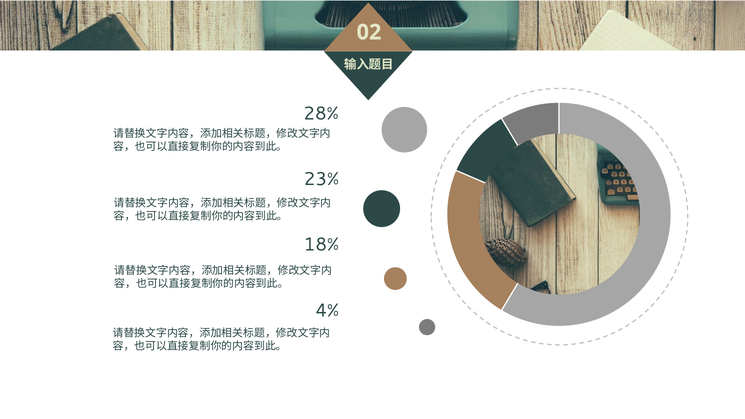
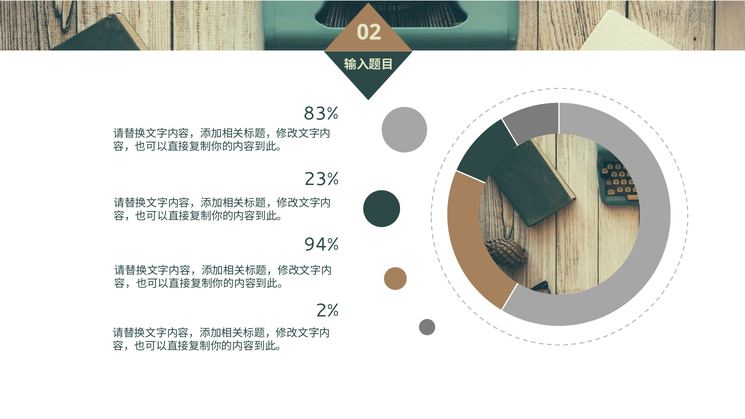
28%: 28% -> 83% (321, 113)
18%: 18% -> 94% (321, 245)
4%: 4% -> 2% (327, 310)
